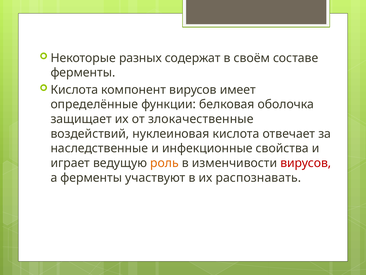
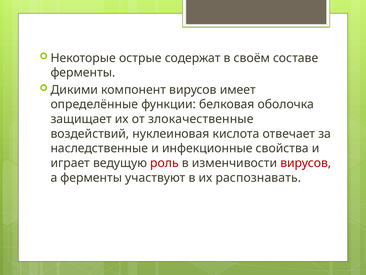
разных: разных -> острые (140, 58)
Кислота: Кислота -> Дикими (74, 90)
роль colour: orange -> red (164, 163)
